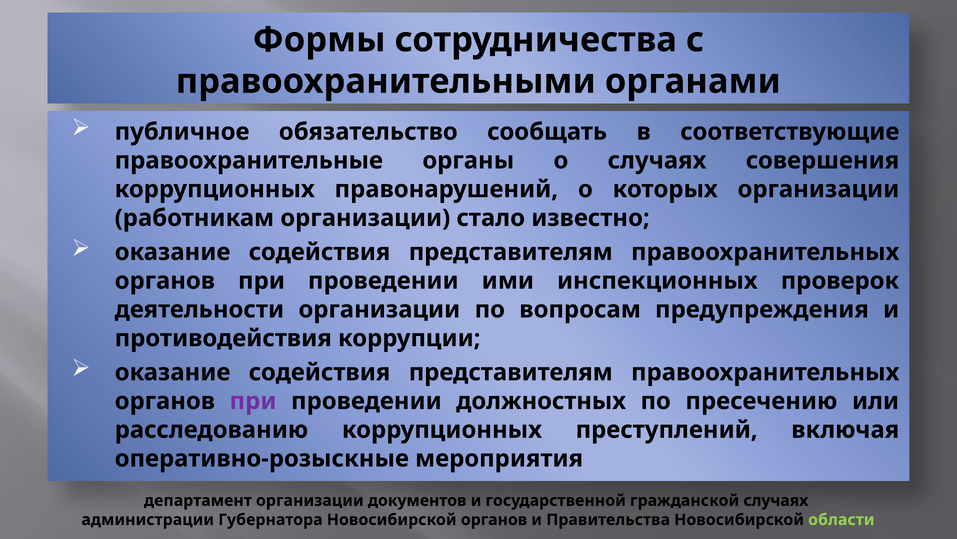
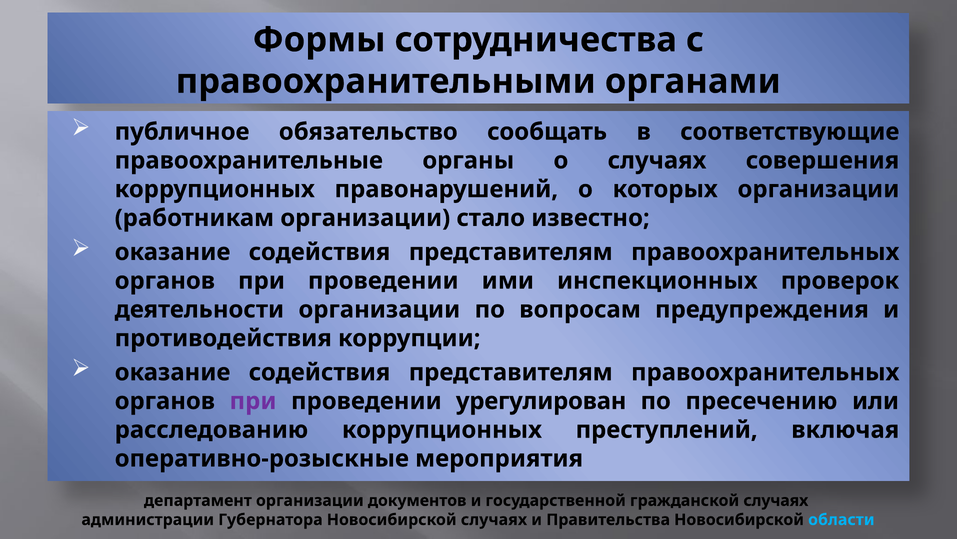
должностных: должностных -> урегулирован (541, 401)
Новосибирской органов: органов -> случаях (494, 519)
области colour: light green -> light blue (841, 519)
